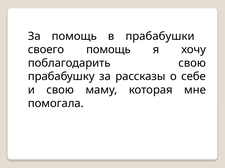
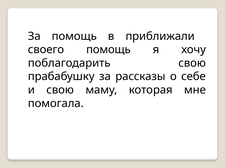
прабабушки: прабабушки -> приближали (160, 36)
